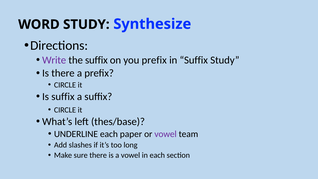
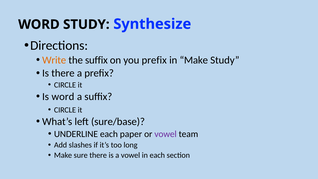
Write colour: purple -> orange (54, 60)
in Suffix: Suffix -> Make (194, 60)
Is suffix: suffix -> word (63, 96)
thes/base: thes/base -> sure/base (118, 121)
